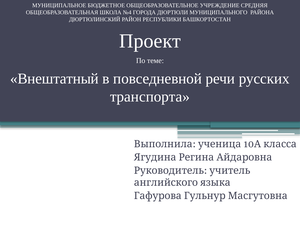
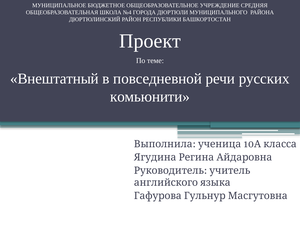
транспорта: транспорта -> комьюнити (150, 97)
